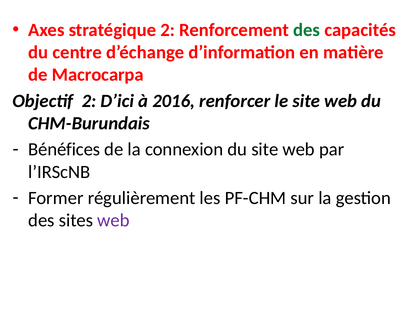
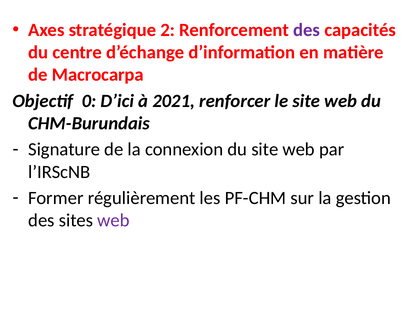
des colour: green -> purple (307, 30)
Objectif 2: 2 -> 0 (89, 101)
2016: 2016 -> 2021 (174, 101)
Bénéfices: Bénéfices -> Signature (64, 149)
